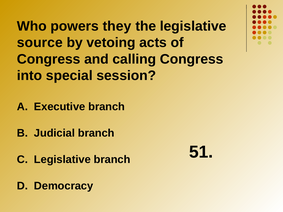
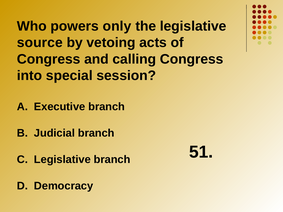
they: they -> only (117, 26)
